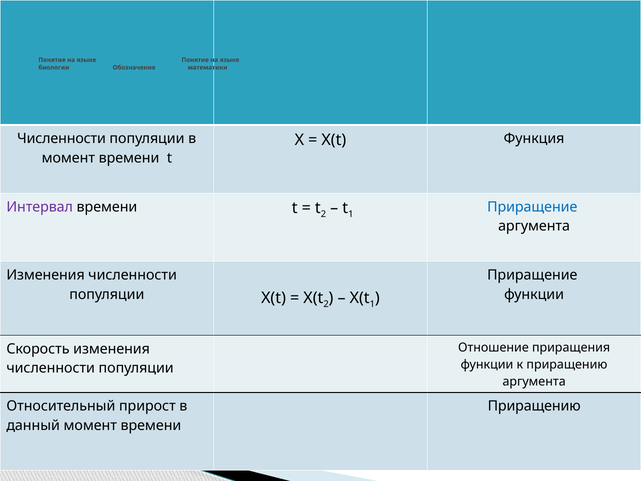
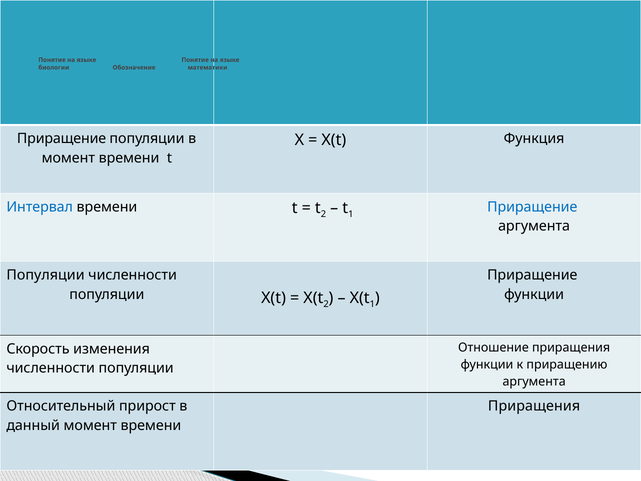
Численности: Численности -> Приращение (62, 139)
Интервал colour: purple -> blue (40, 207)
Изменения: Изменения -> Популяции (45, 275)
Приращению: Приращению -> Приращения (534, 406)
